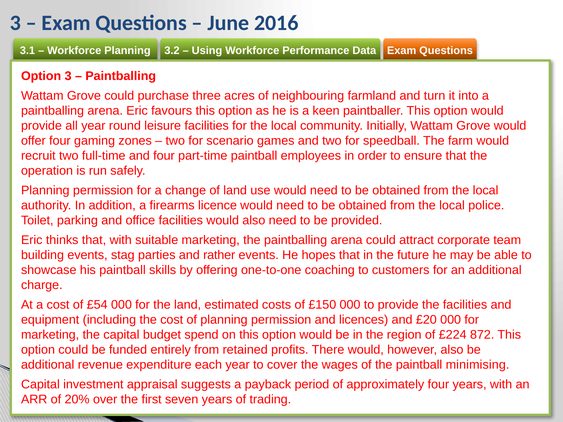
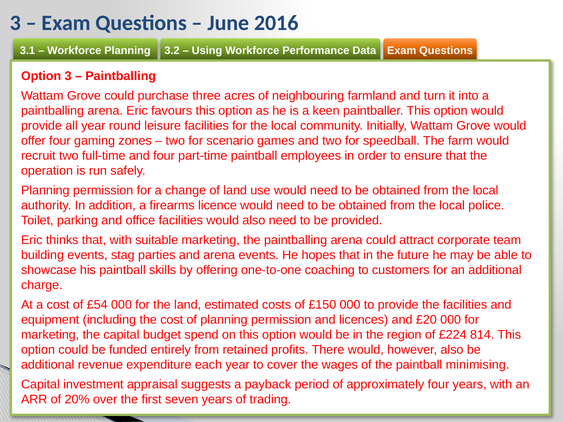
and rather: rather -> arena (219, 255)
872: 872 -> 814 (482, 335)
